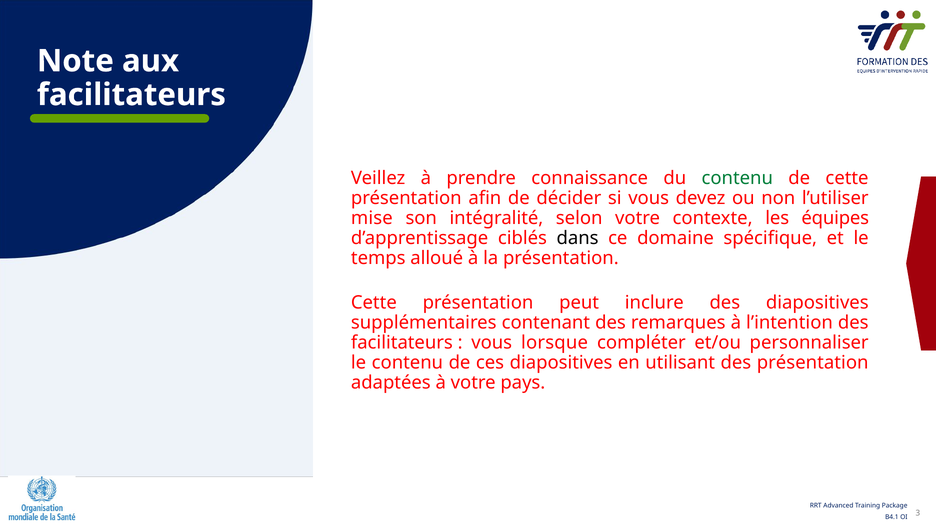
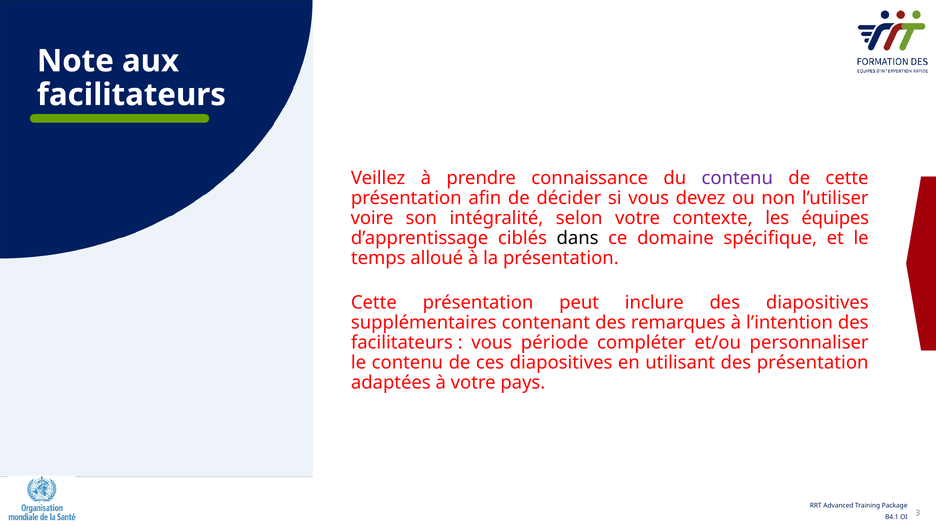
contenu colour: green -> purple (737, 178)
mise: mise -> voire (372, 218)
lorsque: lorsque -> période (555, 342)
